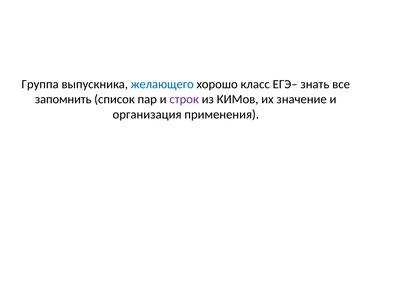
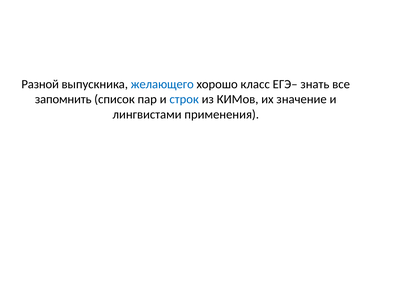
Группа: Группа -> Разной (40, 84)
строк colour: purple -> blue (184, 99)
организация: организация -> лингвистами (147, 114)
